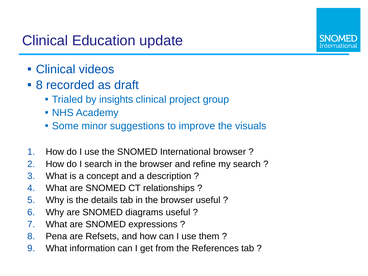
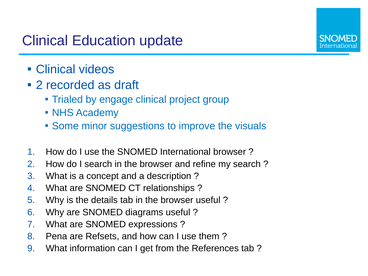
8: 8 -> 2 (39, 85)
insights: insights -> engage (116, 100)
